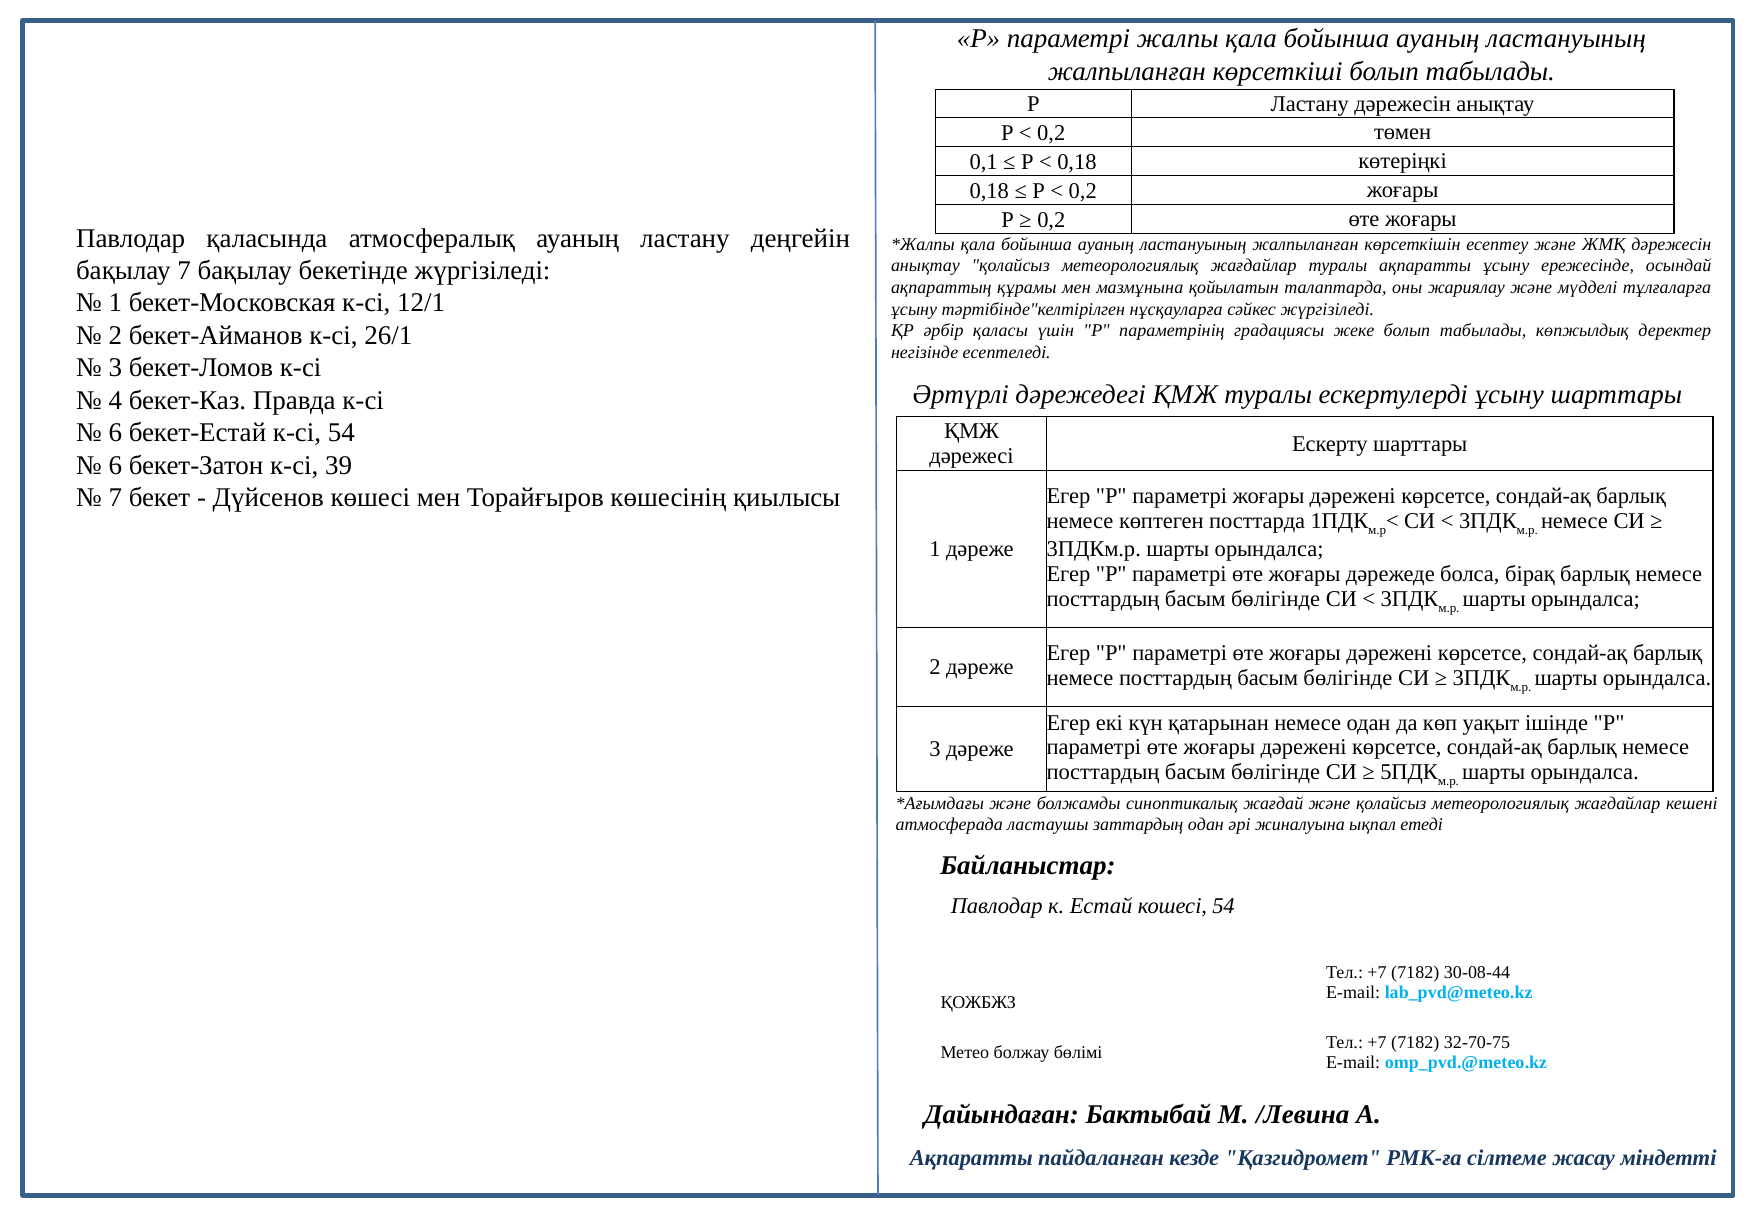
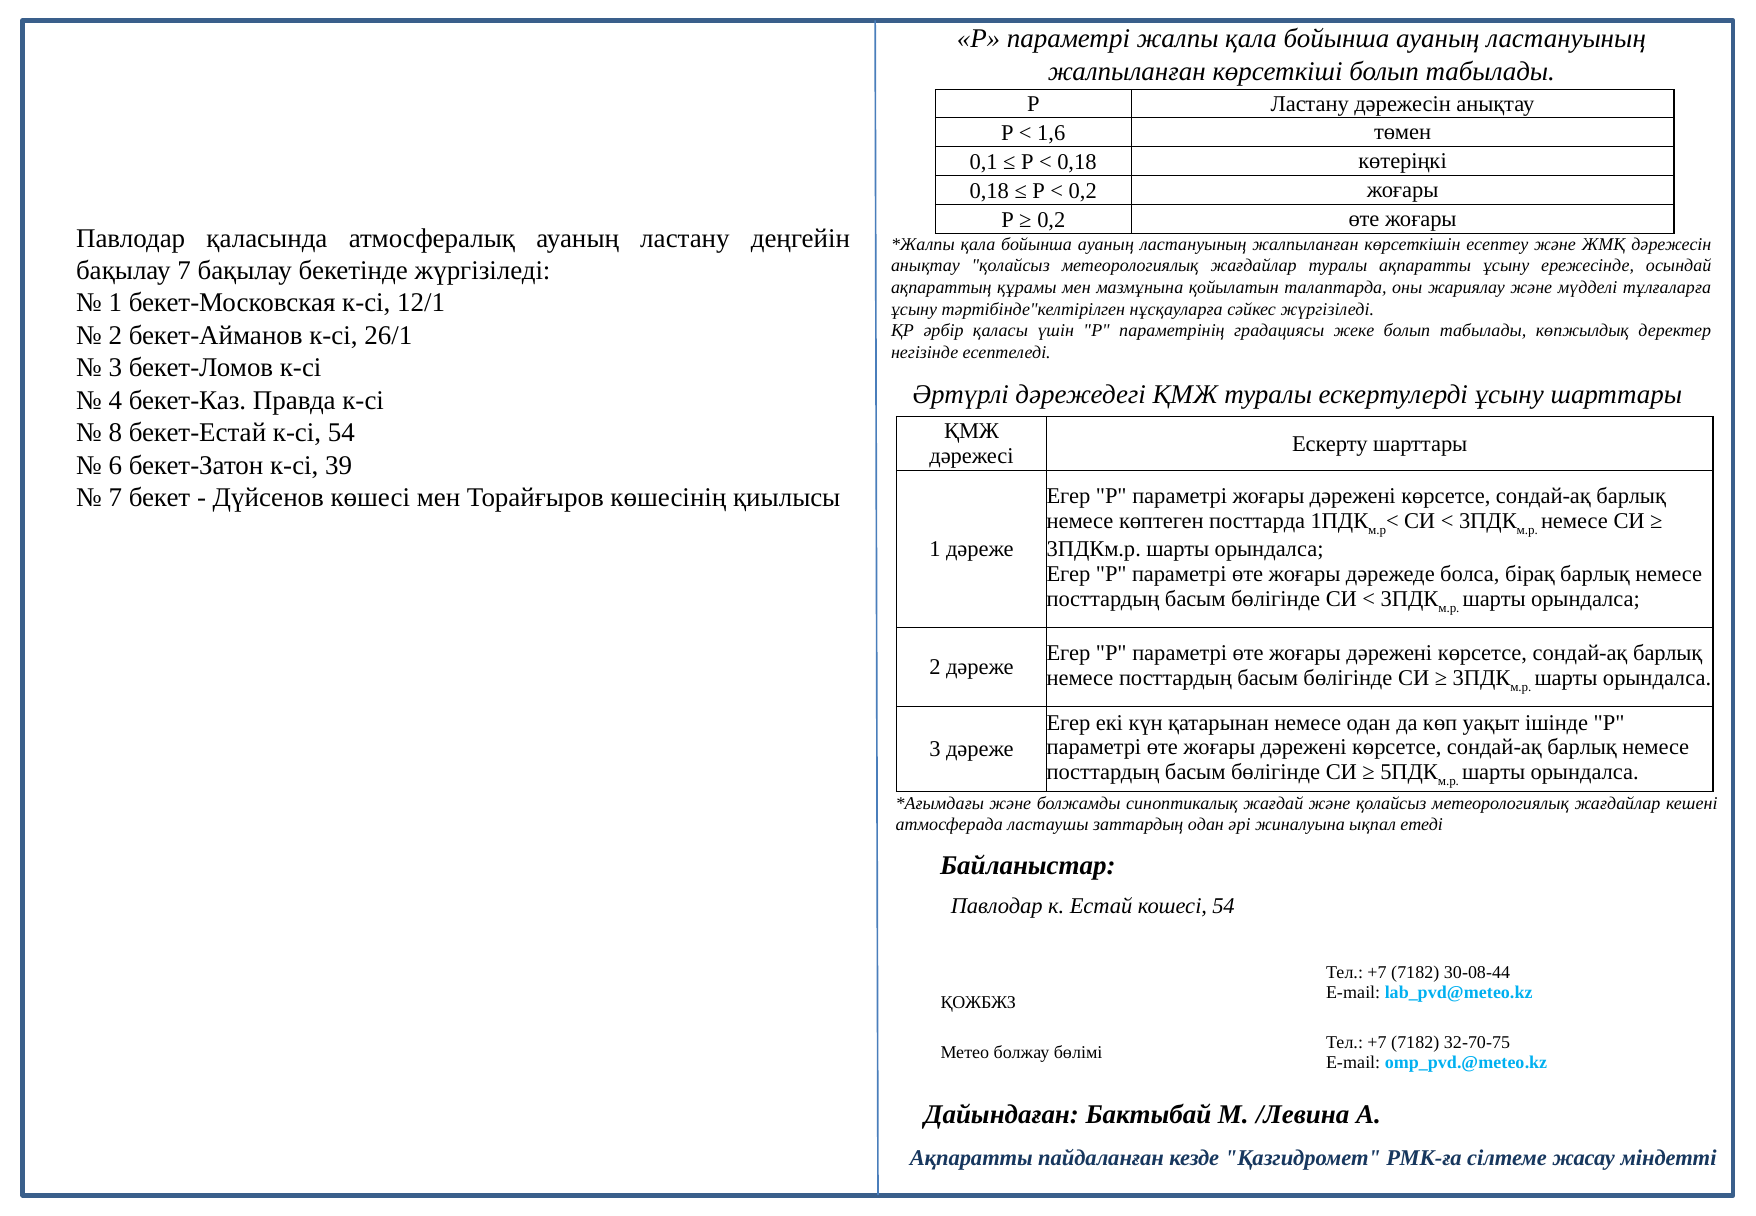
0,2: 0,2 -> 1,6 (1051, 133)
6: 6 -> 8 (115, 433)
